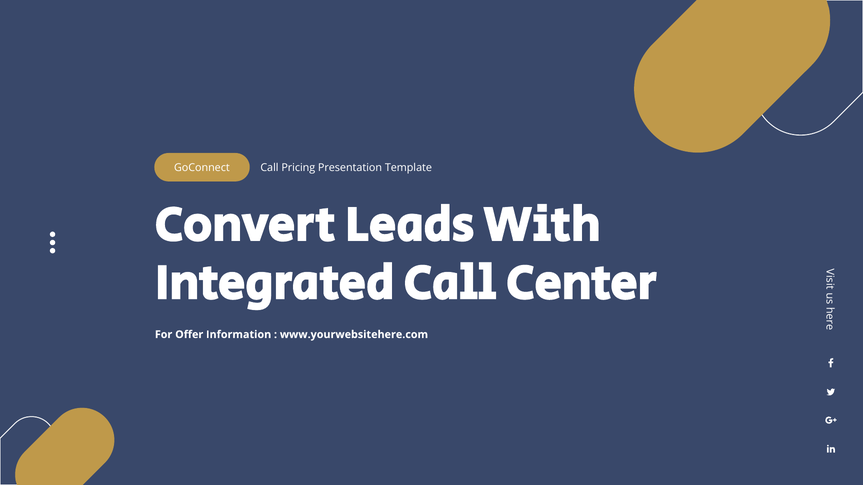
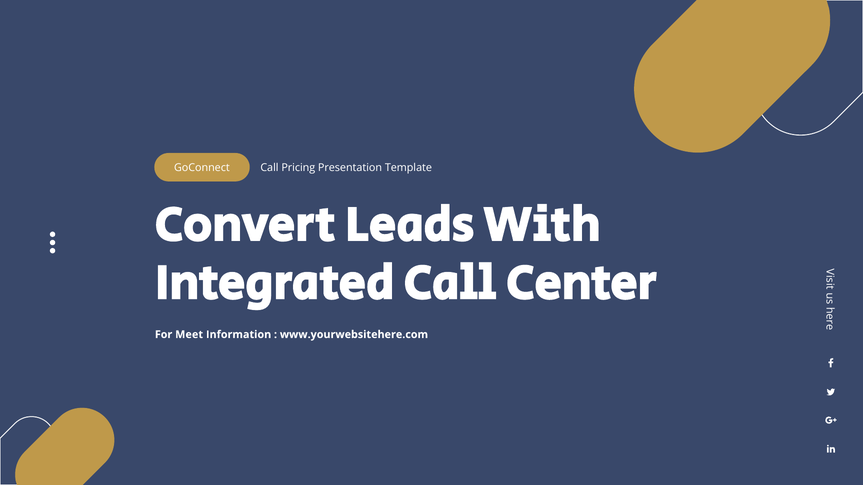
Offer: Offer -> Meet (189, 335)
